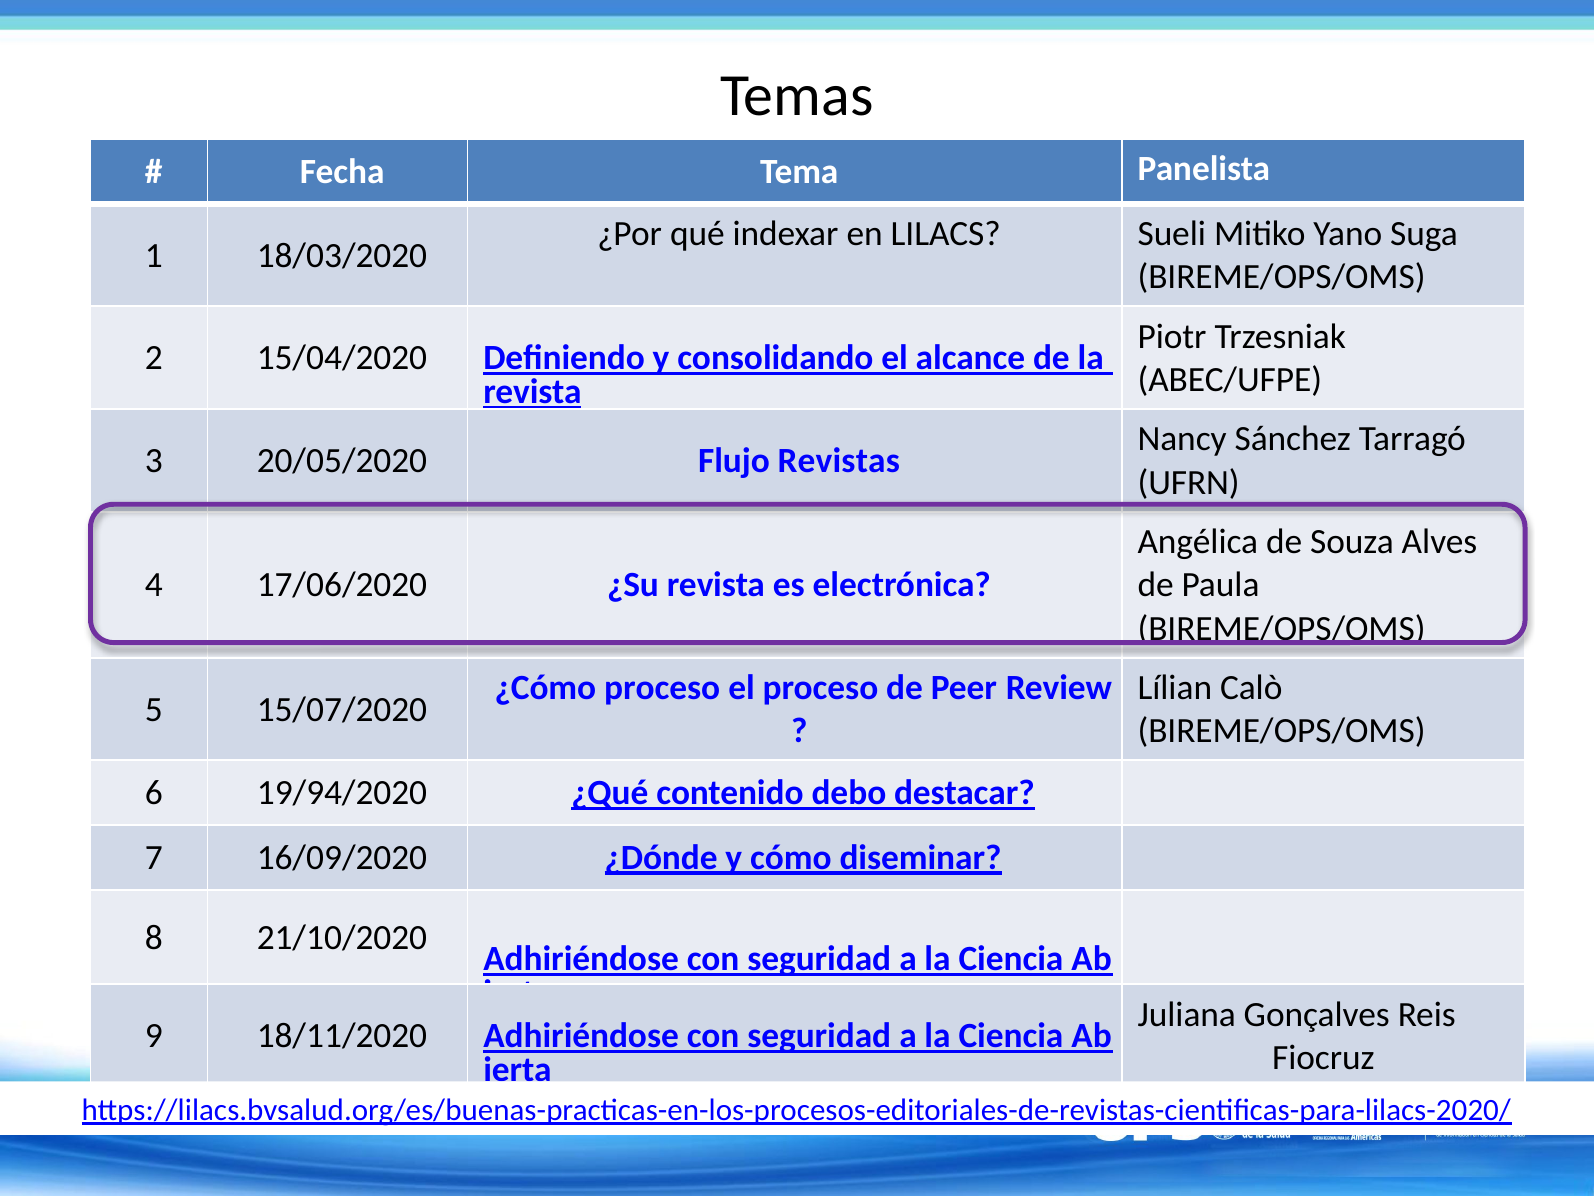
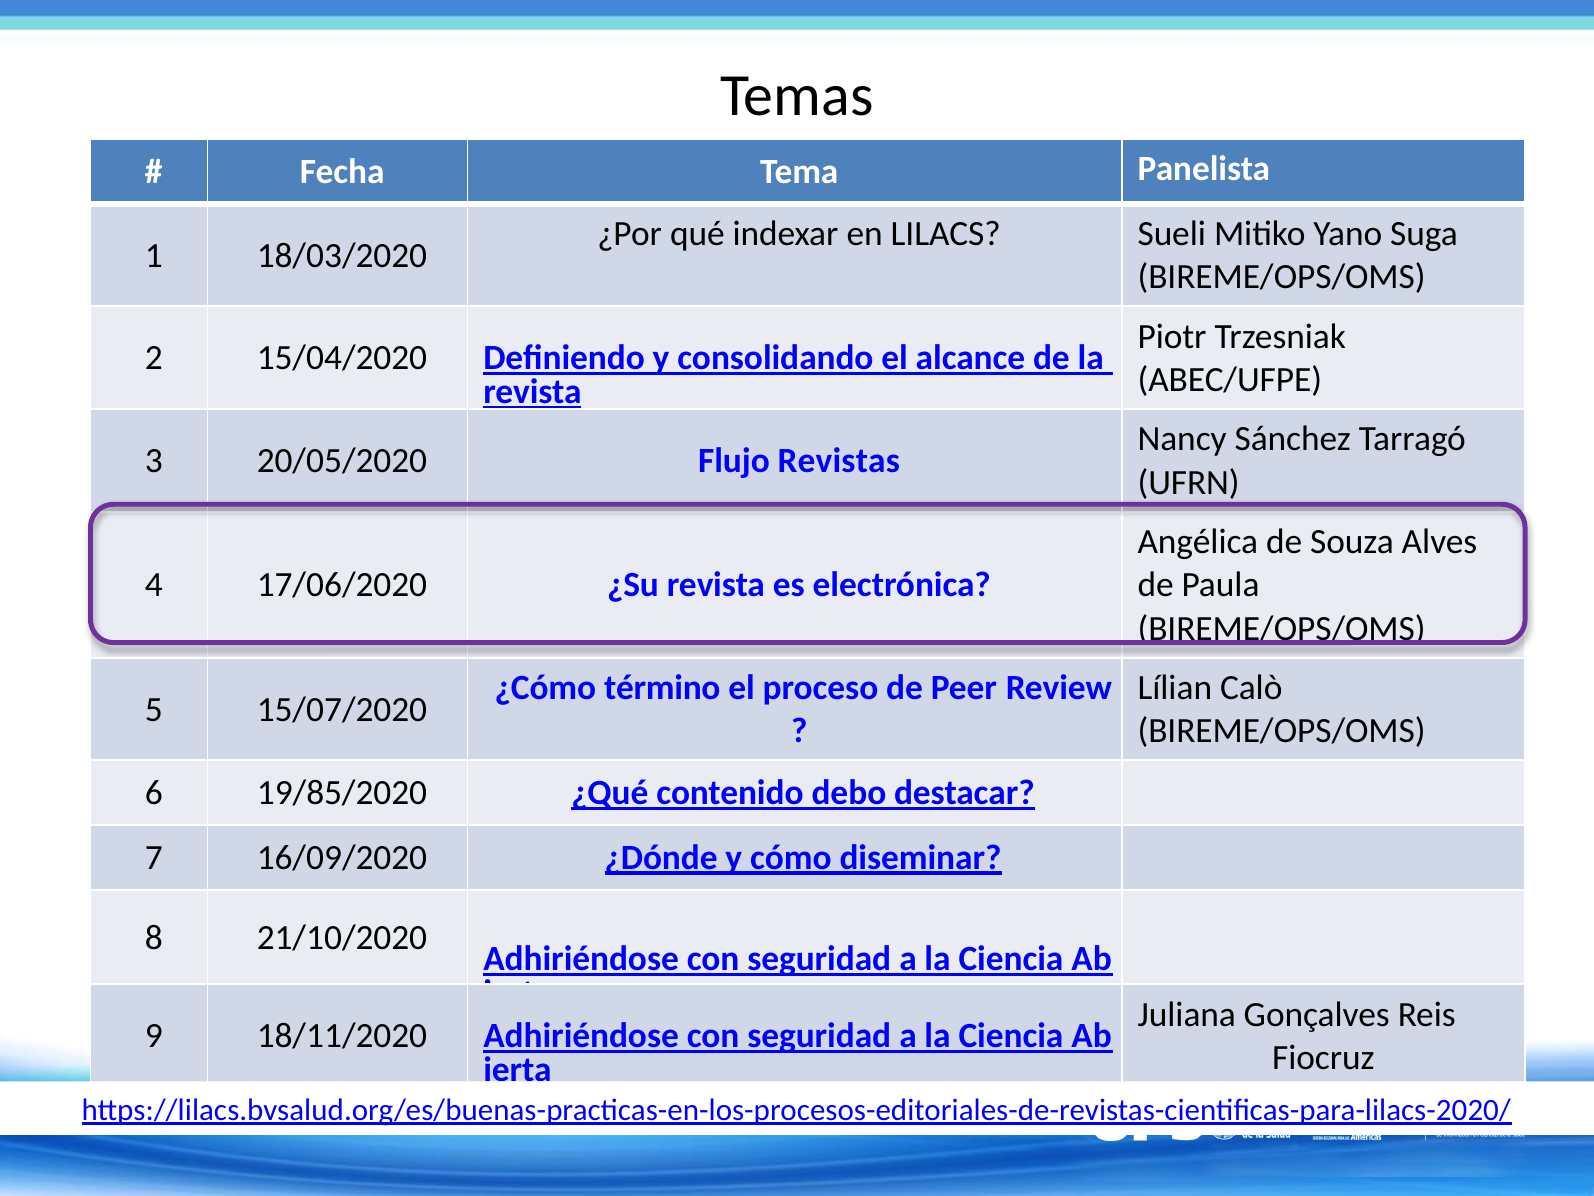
¿Cómo proceso: proceso -> término (662, 687)
19/94/2020: 19/94/2020 -> 19/85/2020 (342, 793)
